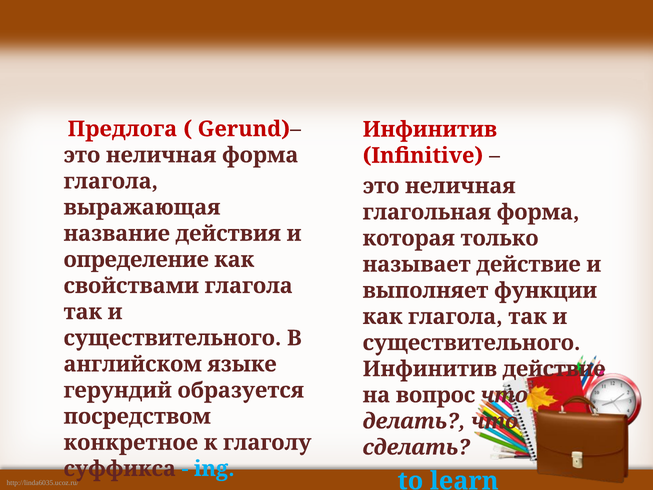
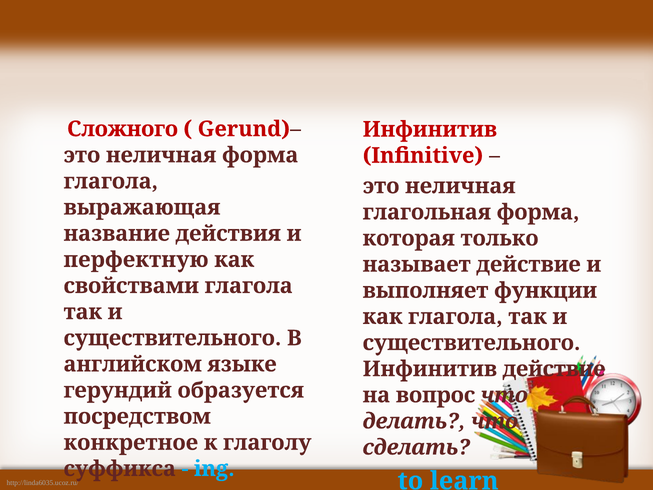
Предлога: Предлога -> Сложного (123, 129)
определение: определение -> перфектную (136, 260)
